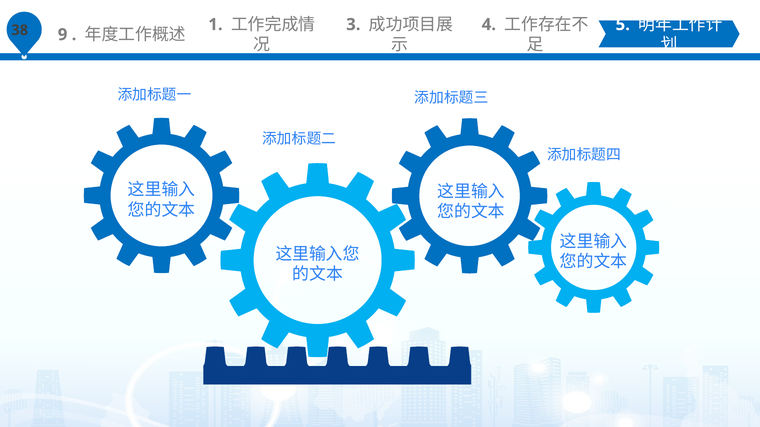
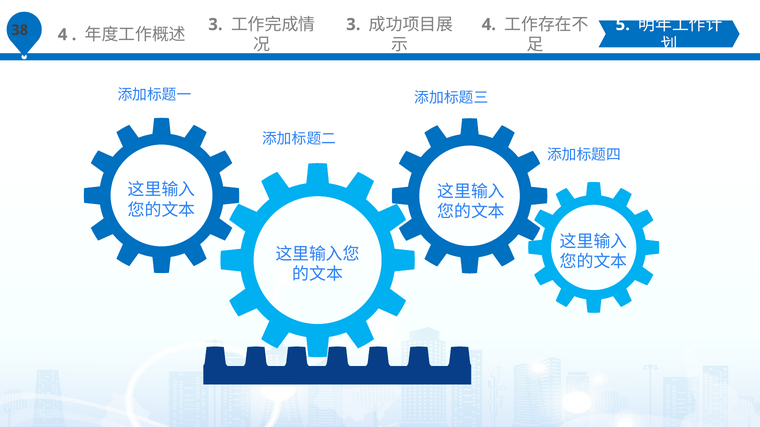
9: 9 -> 4 (63, 35)
1: 1 -> 3 (215, 25)
